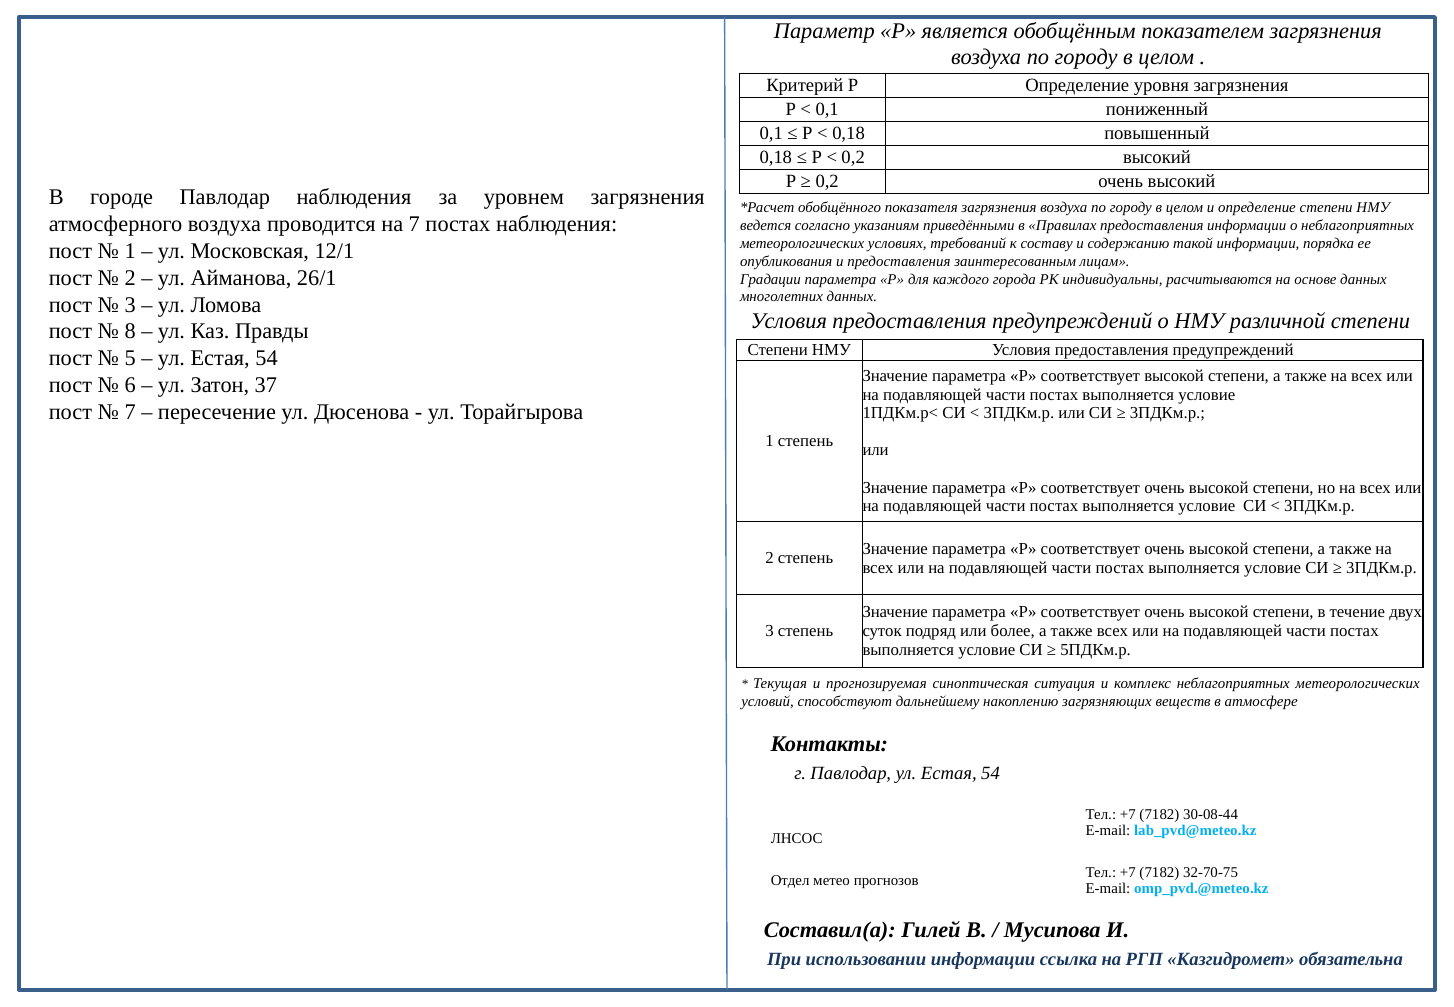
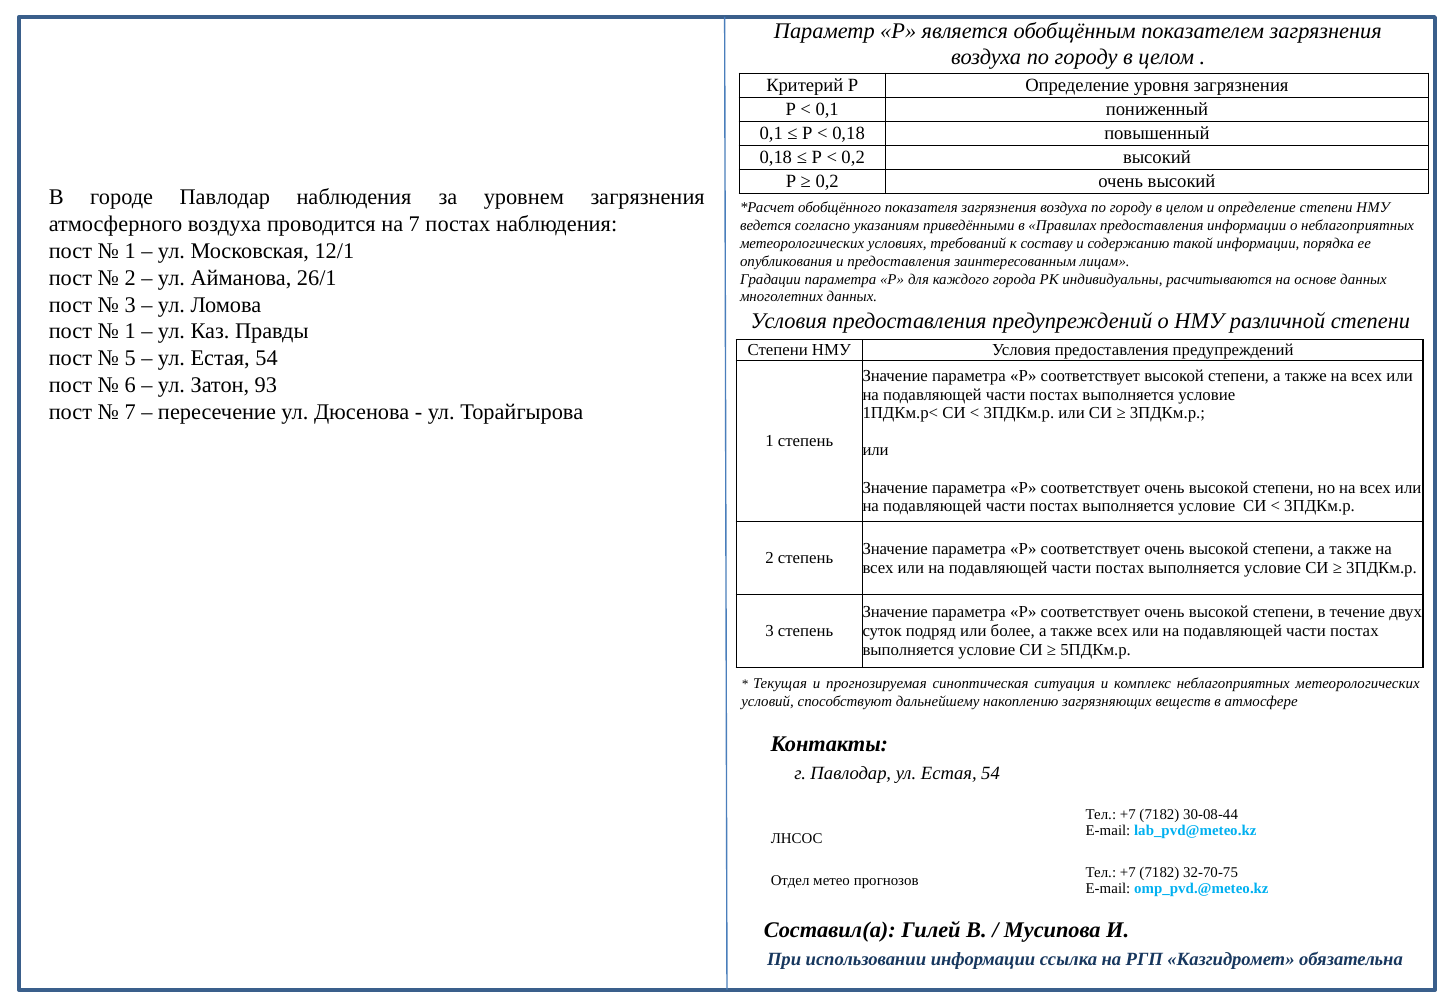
8: 8 -> 1 (130, 331)
37: 37 -> 93 (266, 385)
